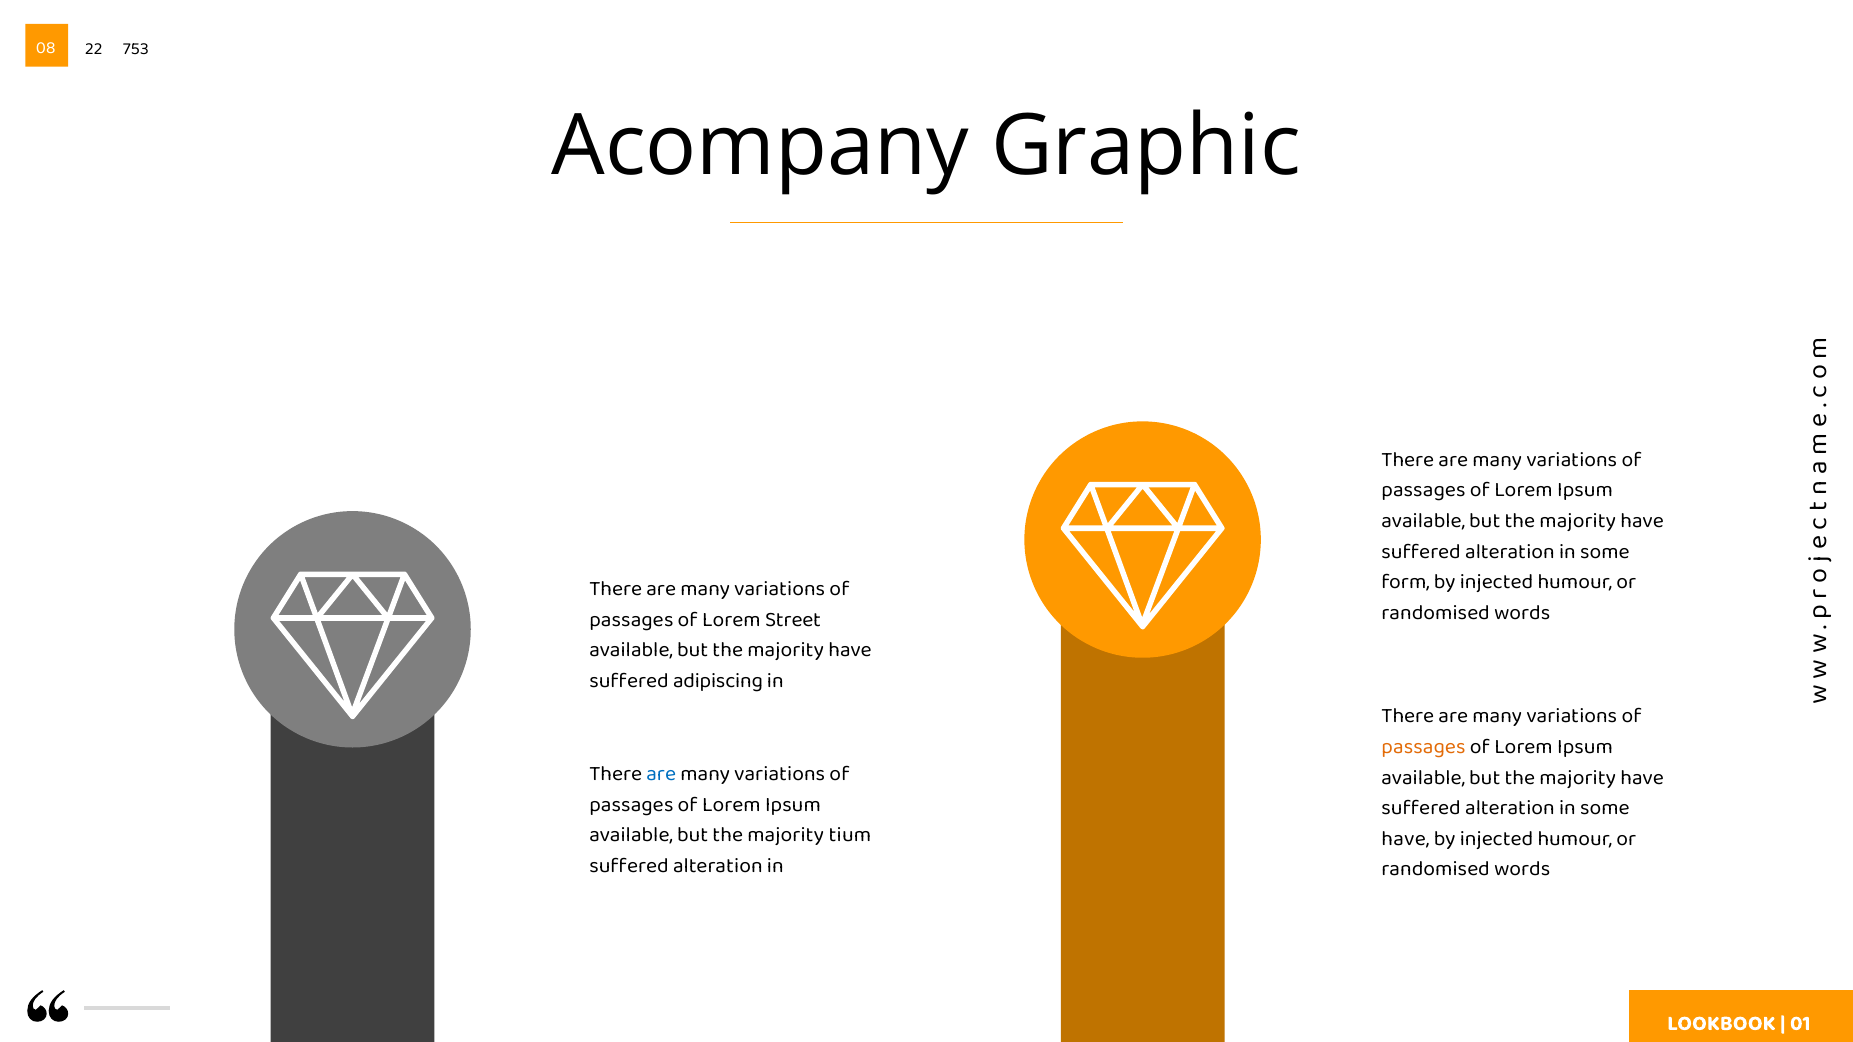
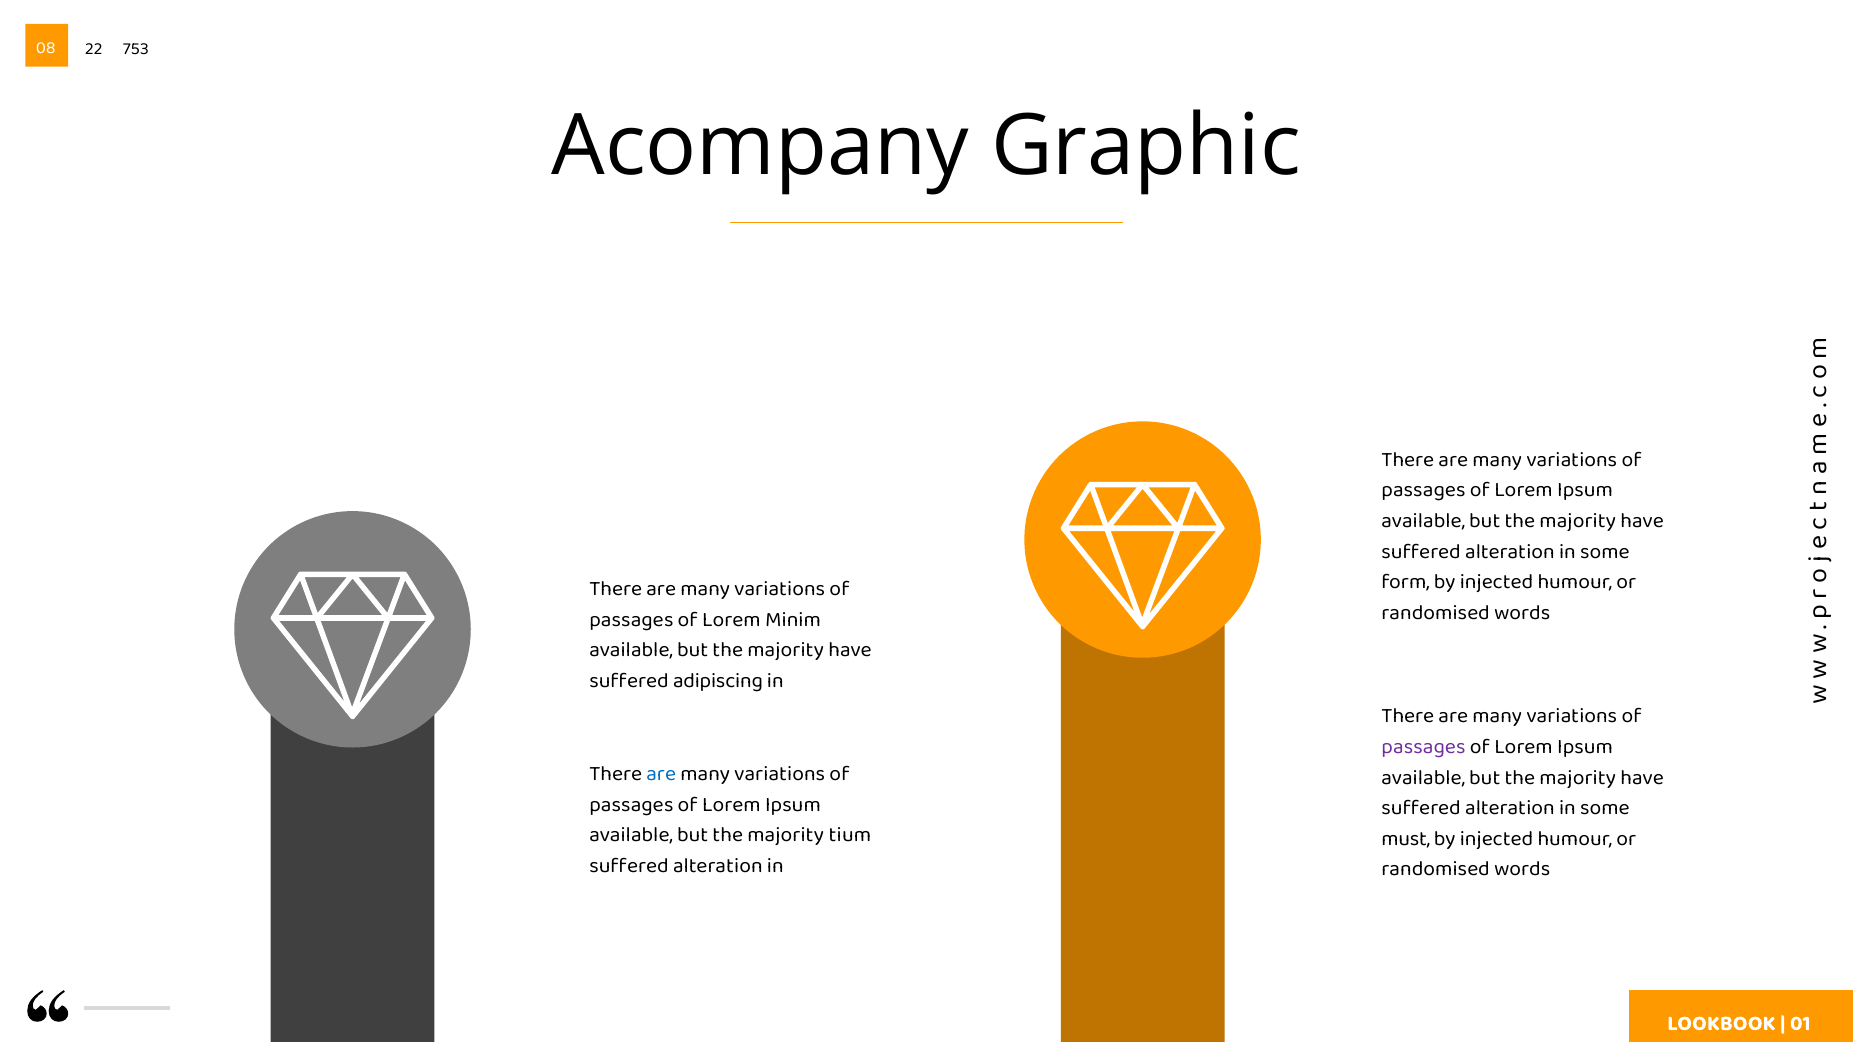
Street: Street -> Minim (793, 620)
passages colour: orange -> purple (1424, 747)
have: have -> must (1406, 839)
